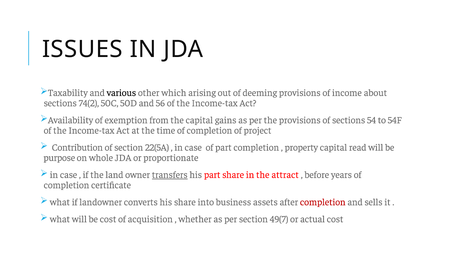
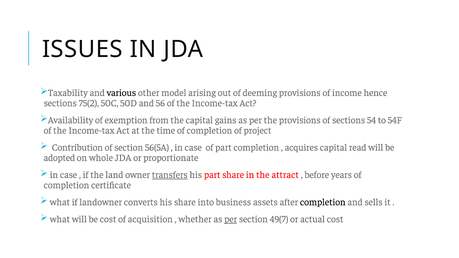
which: which -> model (174, 93)
about: about -> hence (375, 93)
74(2: 74(2 -> 75(2 (89, 103)
22(5A: 22(5A -> 56(5A (157, 148)
property: property -> acquires (301, 148)
purpose: purpose -> adopted (59, 158)
completion colour: red -> black (323, 202)
per underline: none -> present (231, 219)
